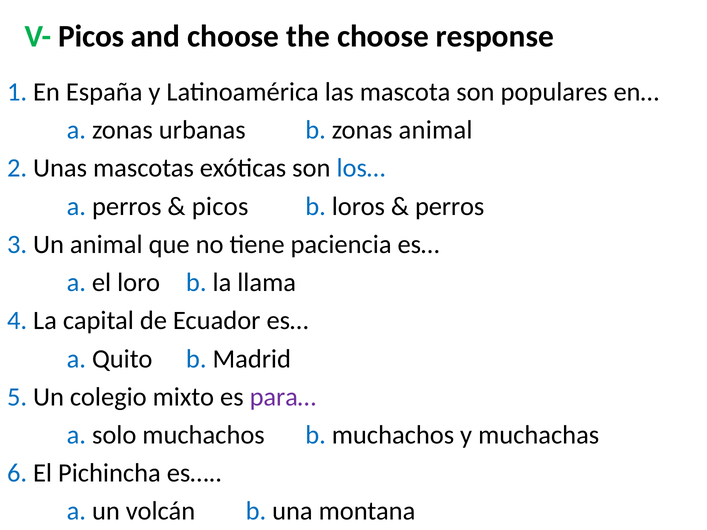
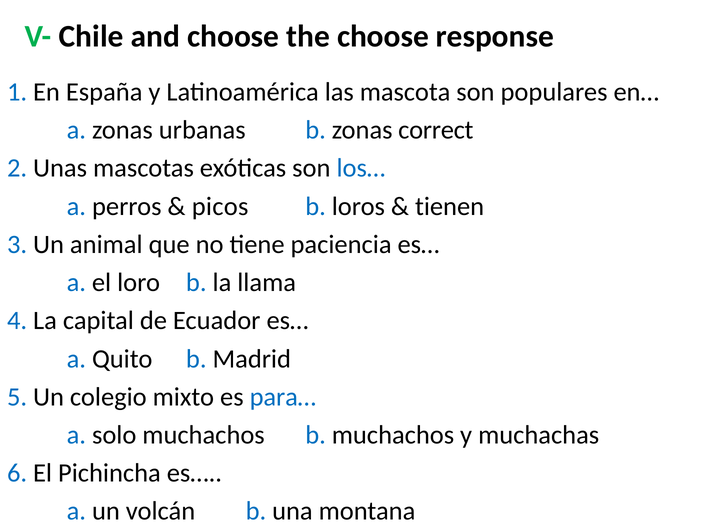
V- Picos: Picos -> Chile (91, 36)
zonas animal: animal -> correct (436, 130)
perros: perros -> tienen (450, 206)
para… colour: purple -> blue (283, 397)
